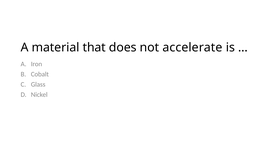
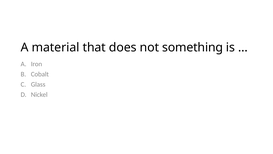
accelerate: accelerate -> something (193, 47)
